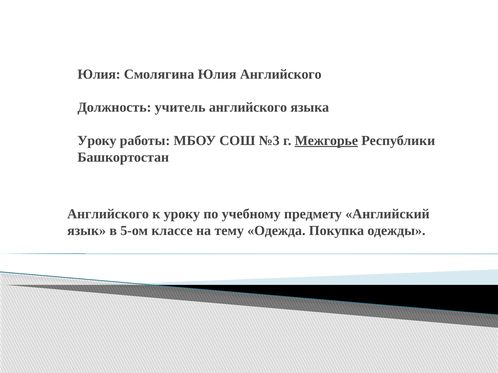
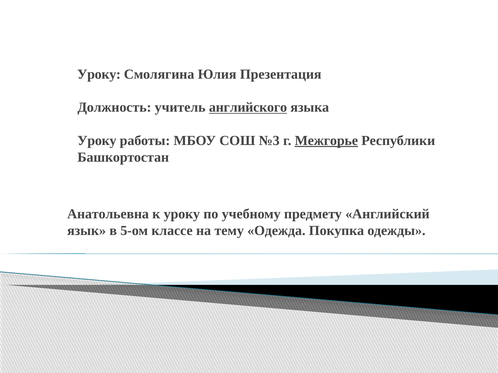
Юлия: Юлия -> Уроку (99, 74)
Юлия Английского: Английского -> Презентация (281, 74)
английского underline: none -> present (248, 107)
Английского: Английского -> Анатольевна (108, 214)
